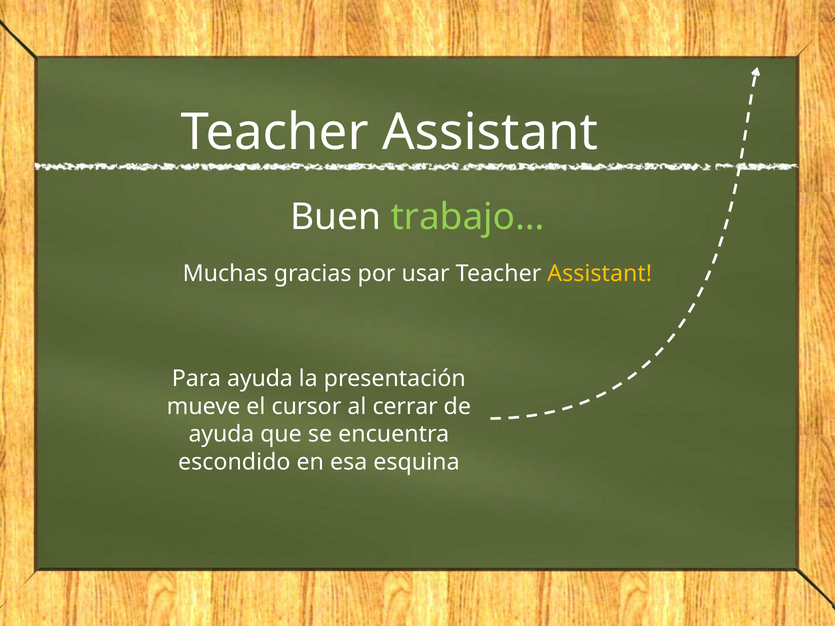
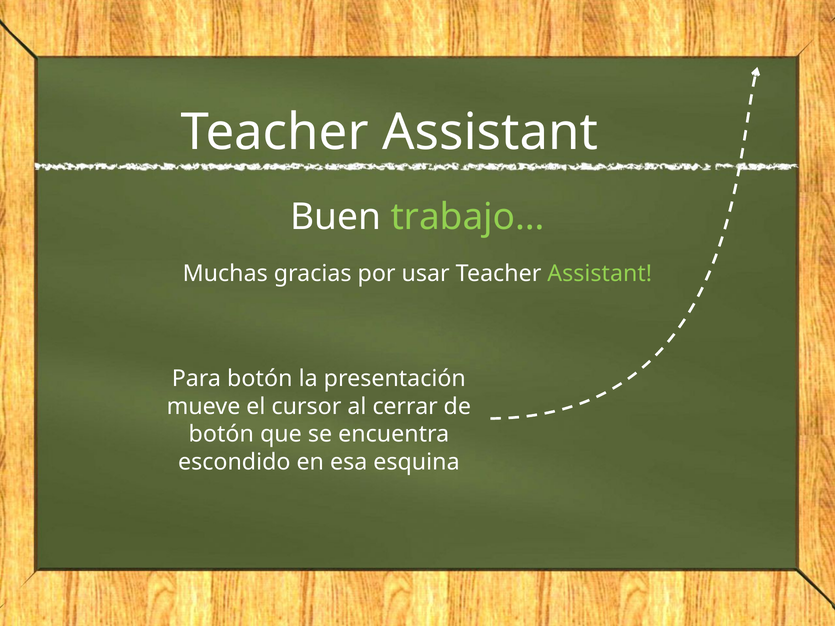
Assistant colour: yellow -> light green (600, 274)
Para ayuda: ayuda -> botón (260, 379)
ayuda: ayuda -> botón (221, 434)
